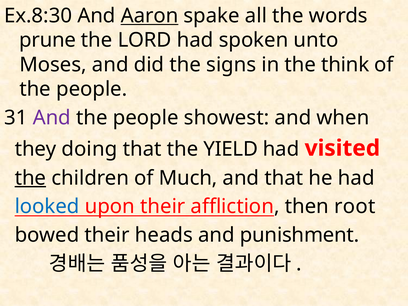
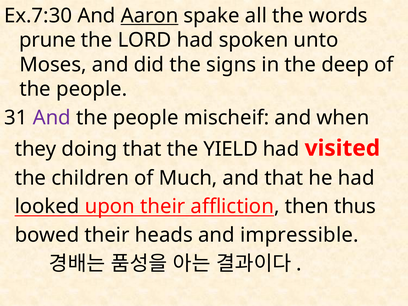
Ex.8:30: Ex.8:30 -> Ex.7:30 (38, 16)
think: think -> deep (345, 65)
showest: showest -> mischeif (227, 118)
the underline: present -> none (30, 178)
looked colour: blue -> black (47, 207)
root: root -> thus (355, 207)
punishment: punishment -> impressible (299, 235)
